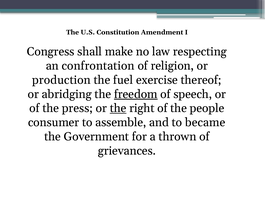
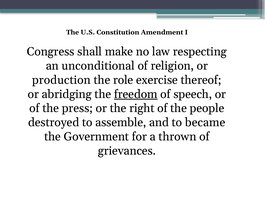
confrontation: confrontation -> unconditional (98, 66)
fuel: fuel -> role (123, 80)
the underline: present -> none (118, 108)
consumer: consumer -> destroyed (54, 122)
